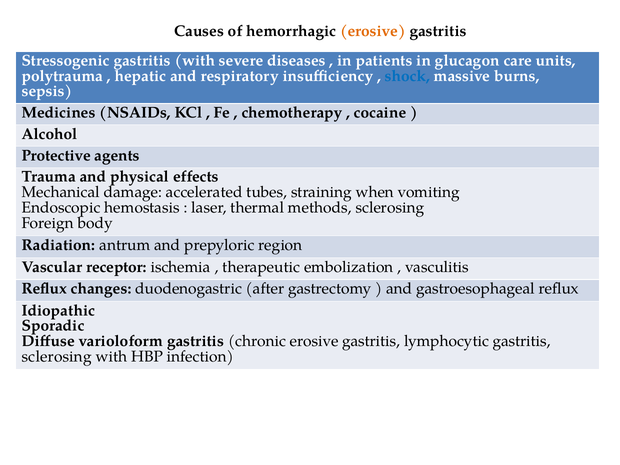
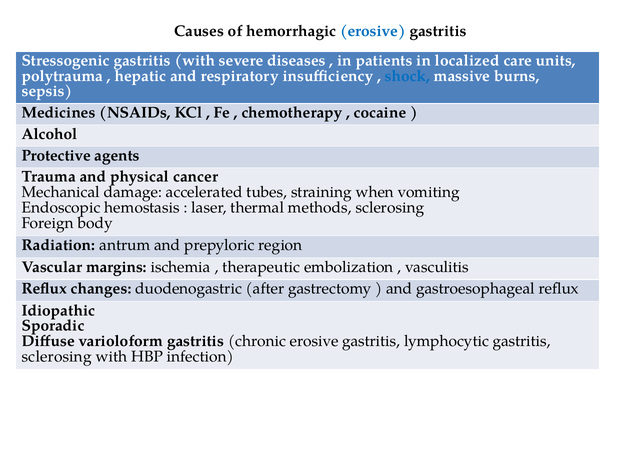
erosive colour: orange -> blue (373, 31)
glucagon: glucagon -> localized (467, 61)
effects: effects -> cancer (196, 177)
receptor: receptor -> margins (116, 267)
